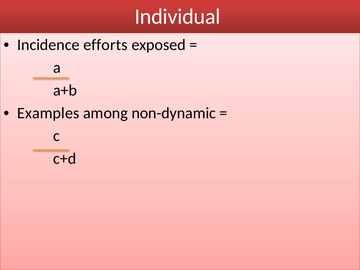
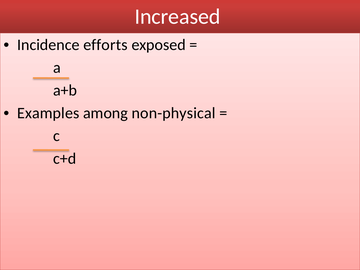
Individual: Individual -> Increased (178, 17)
non-dynamic: non-dynamic -> non-physical (174, 113)
